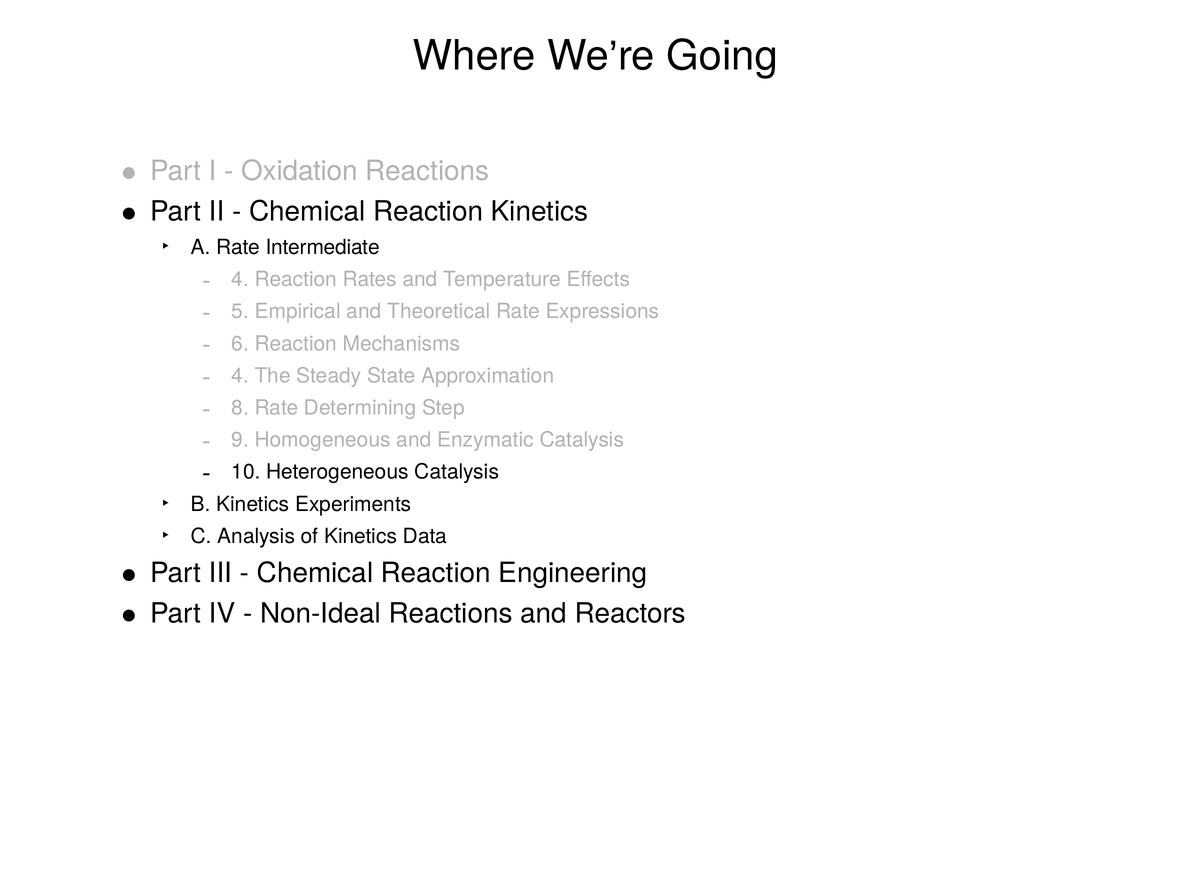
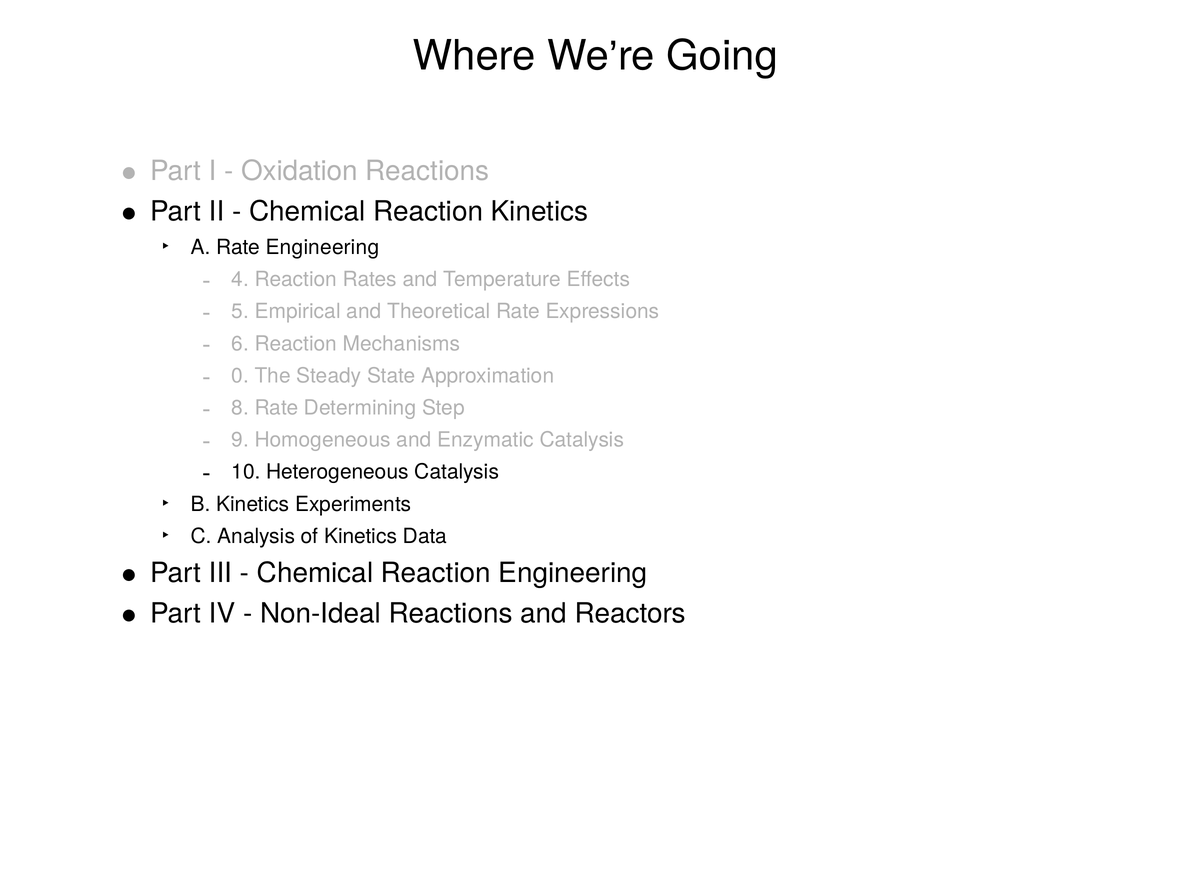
Rate Intermediate: Intermediate -> Engineering (323, 247)
4: 4 -> 0 (240, 376)
